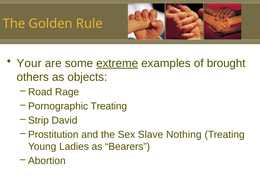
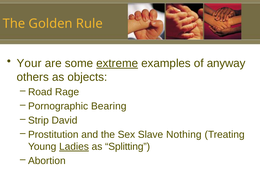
brought: brought -> anyway (226, 63)
Pornographic Treating: Treating -> Bearing (109, 106)
Ladies underline: none -> present (74, 147)
Bearers: Bearers -> Splitting (128, 147)
